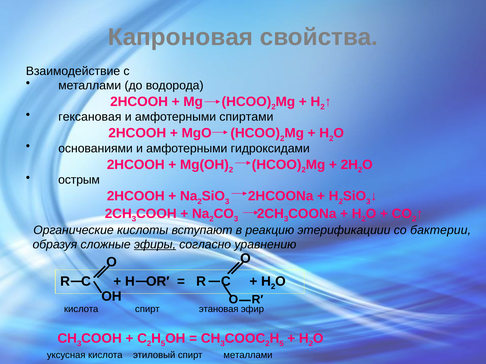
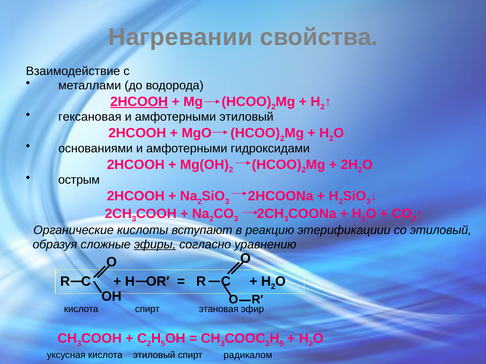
Капроновая: Капроновая -> Нагревании (180, 37)
2HCOOH underline: none -> present (139, 102)
амфотерными спиртами: спиртами -> этиловый (246, 117)
со бактерии: бактерии -> этиловый (441, 230)
спирт металлами: металлами -> радикалом (248, 356)
